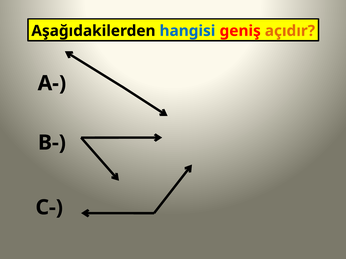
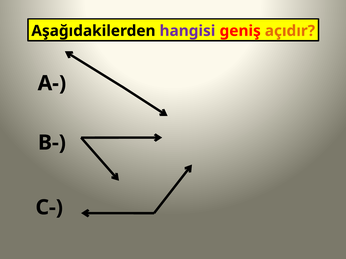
hangisi colour: blue -> purple (187, 31)
